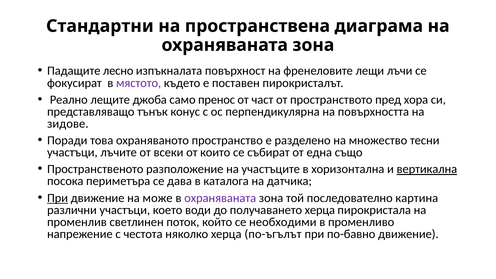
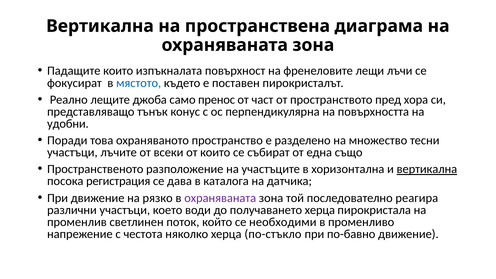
Стандартни: Стандартни -> Вертикална (100, 26)
Падащите лесно: лесно -> които (118, 71)
мястото colour: purple -> blue (139, 83)
зидове: зидове -> удобни (68, 124)
периметъра: периметъра -> регистрация (118, 181)
При underline: present -> none (58, 198)
може: може -> рязко (158, 198)
картина: картина -> реагира (417, 198)
по-ъгълът: по-ъгълът -> по-стъкло (273, 234)
